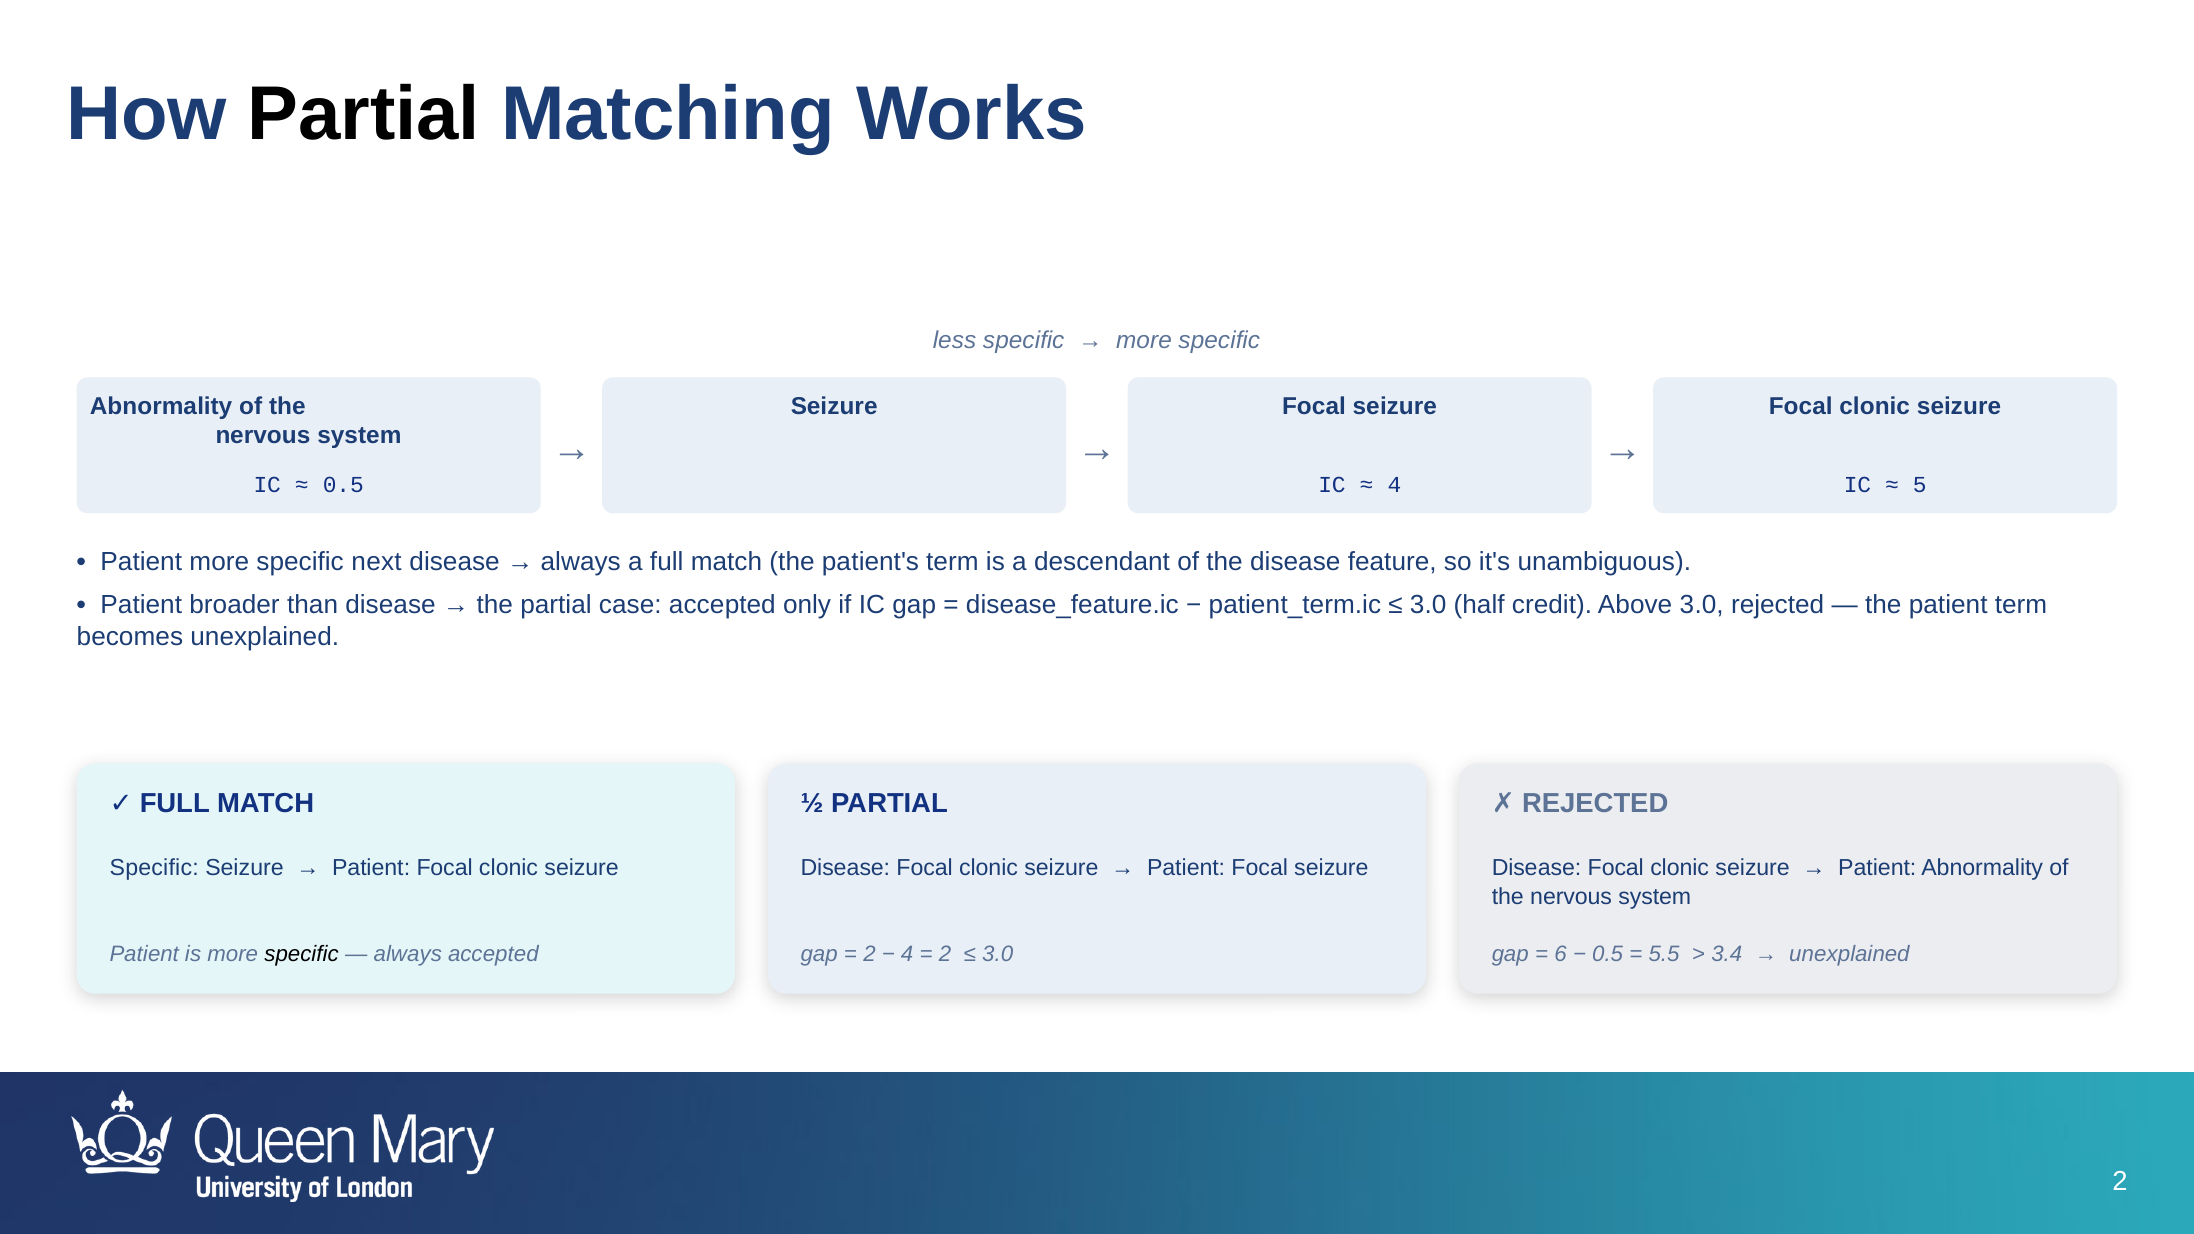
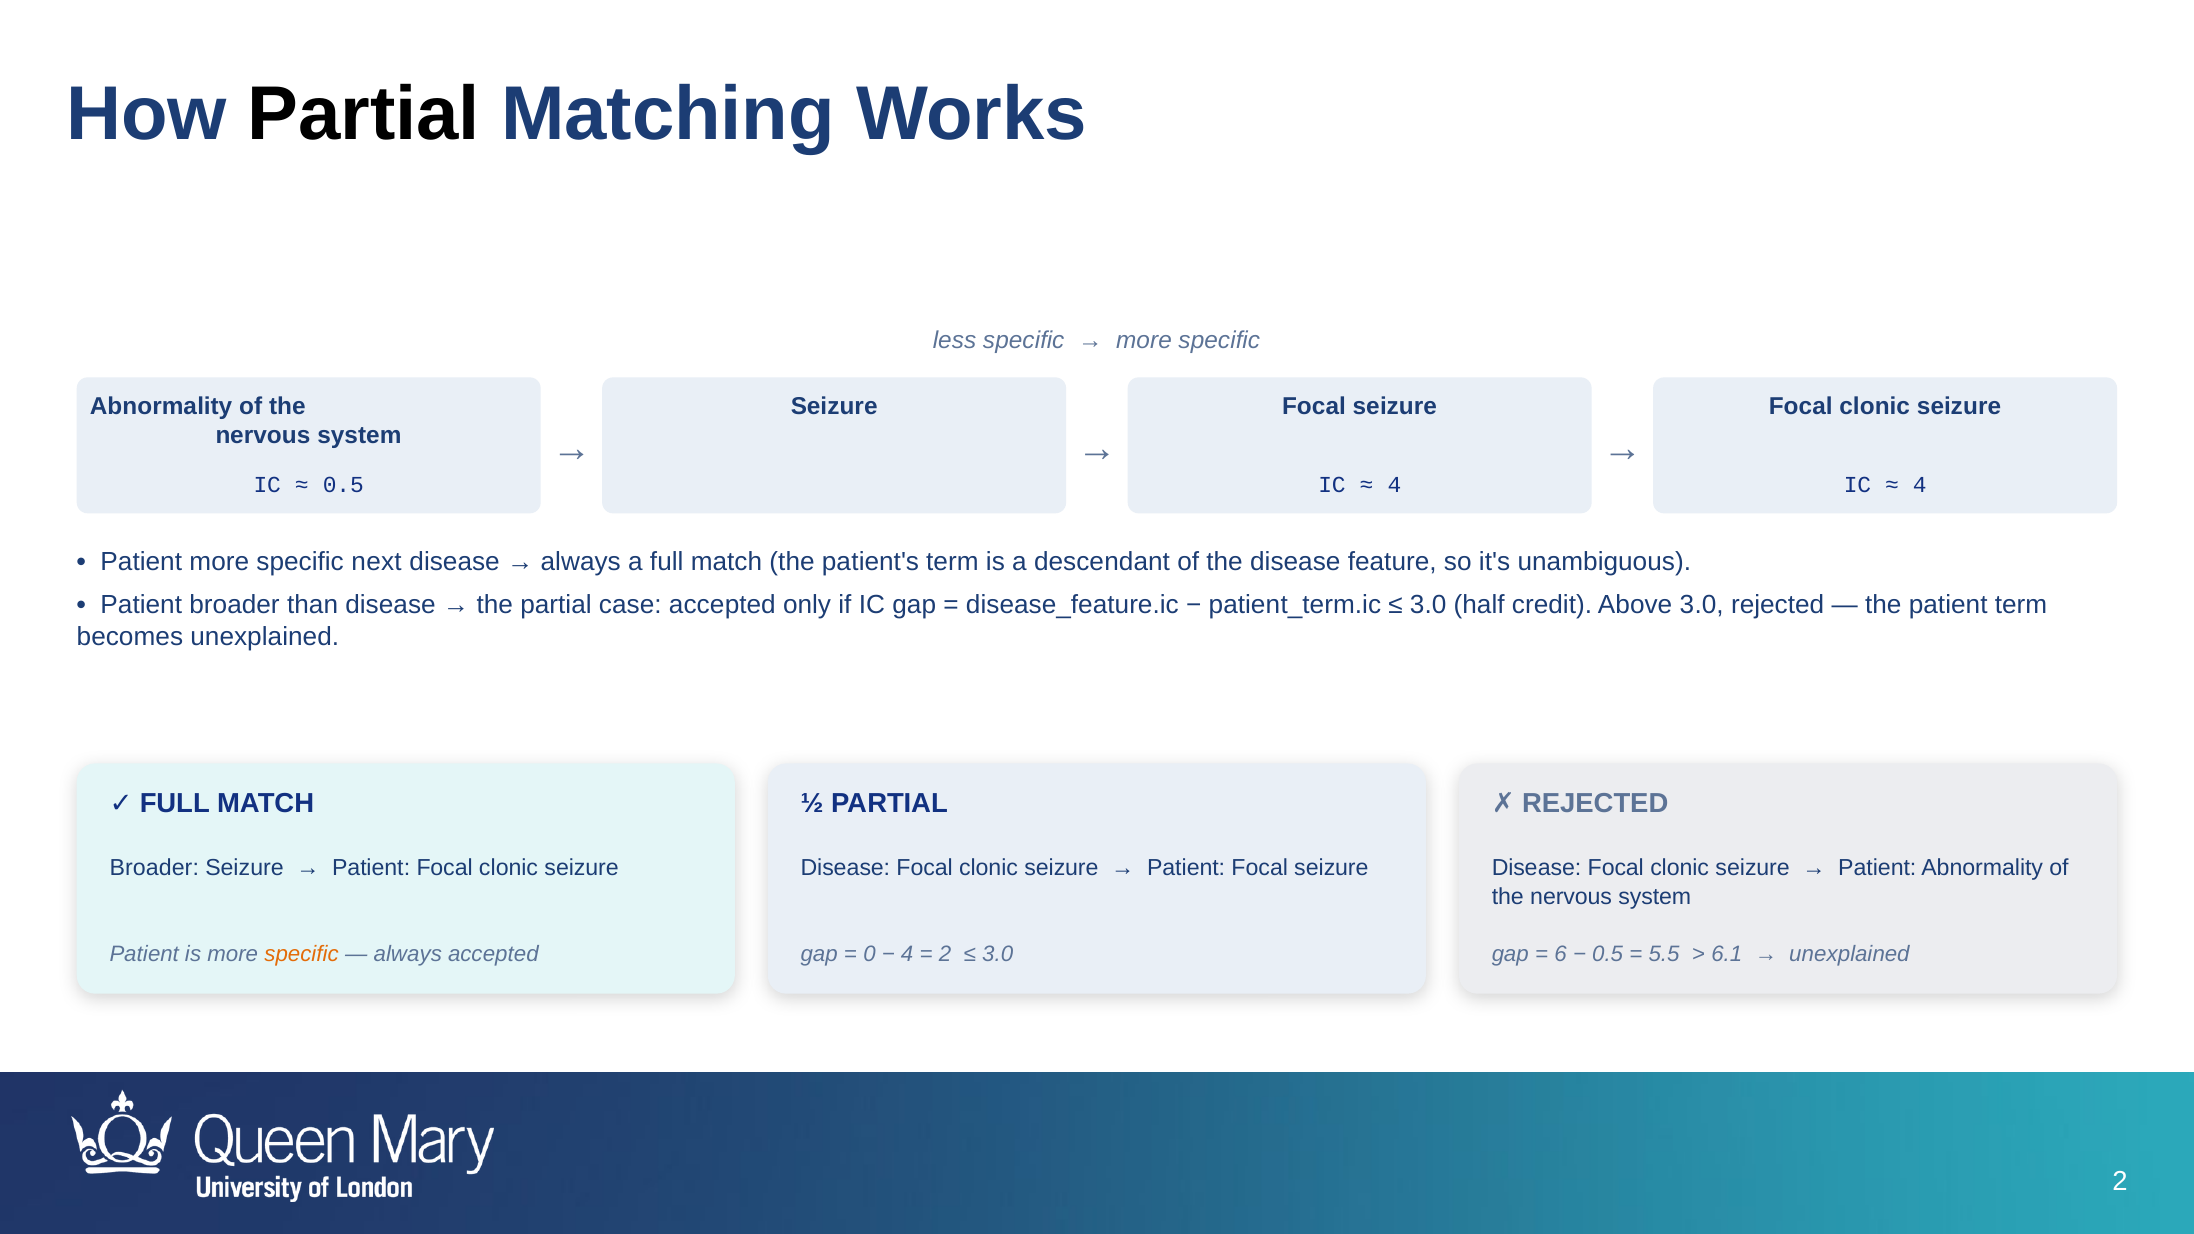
5: 5 -> 4 (1920, 485)
Specific: Specific -> Broader (154, 868)
specific colour: black -> orange (302, 954)
2: 2 -> 0 (869, 954)
3.4: 3.4 -> 6.1 (1727, 954)
